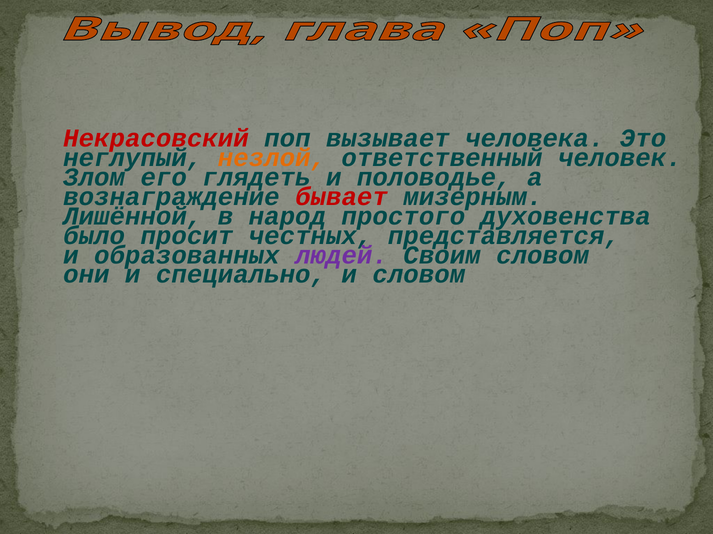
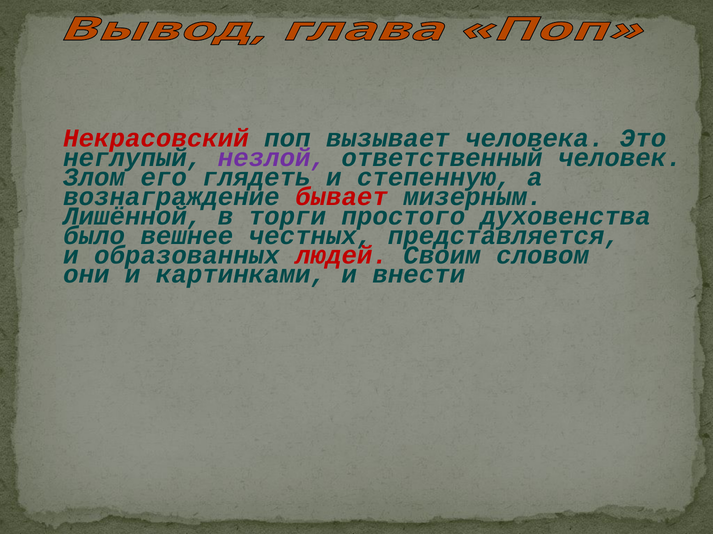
незлой colour: orange -> purple (272, 158)
половодье: половодье -> степенную (434, 178)
народ: народ -> торги (287, 216)
просит: просит -> вешнее (187, 236)
людей colour: purple -> red (342, 255)
специально: специально -> картинками (241, 275)
и словом: словом -> внести (419, 275)
